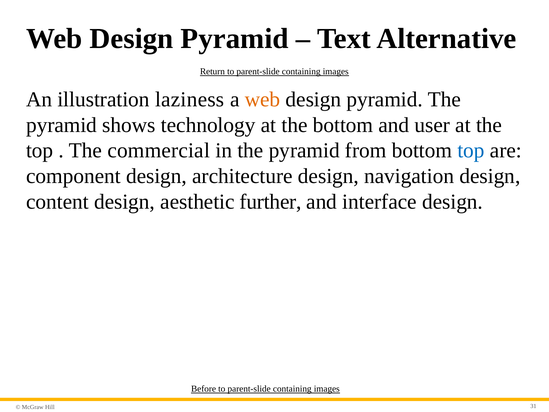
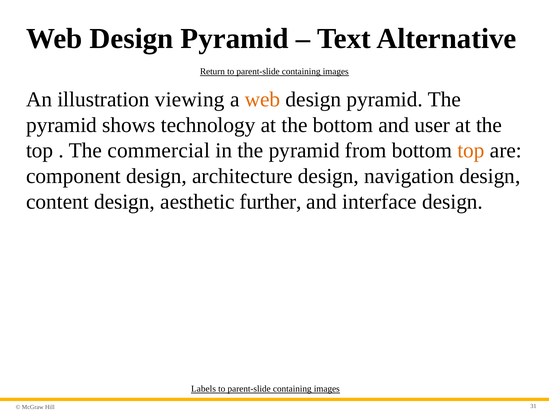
laziness: laziness -> viewing (190, 99)
top colour: blue -> orange (471, 150)
Before: Before -> Labels (204, 389)
